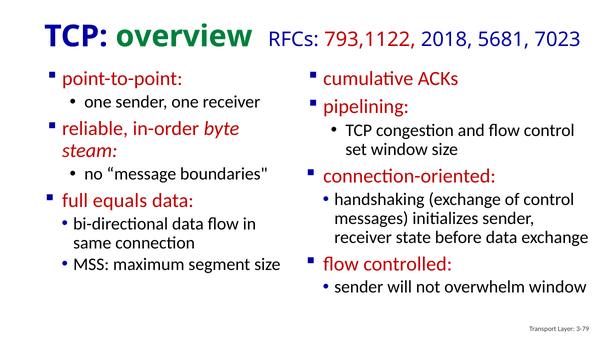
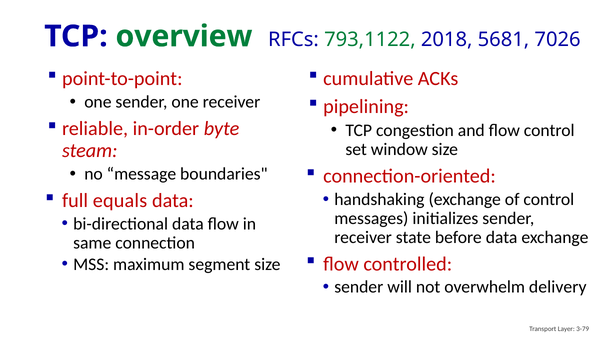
793,1122 colour: red -> green (370, 40)
7023: 7023 -> 7026 (558, 40)
overwhelm window: window -> delivery (558, 287)
